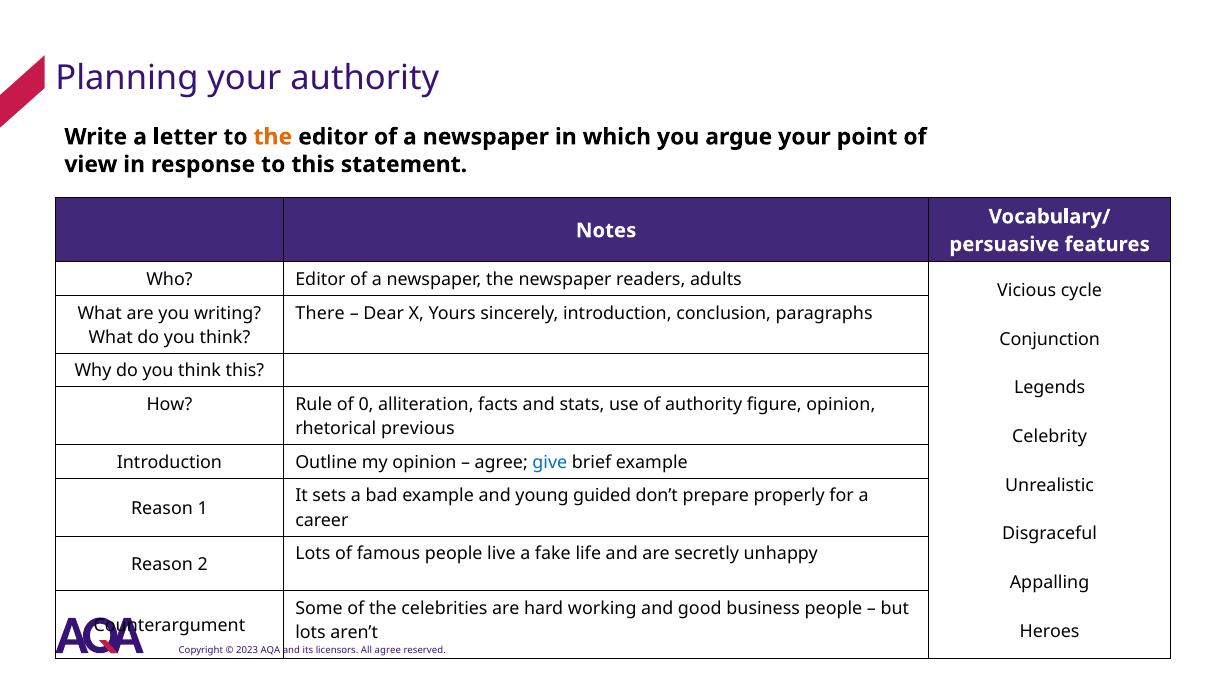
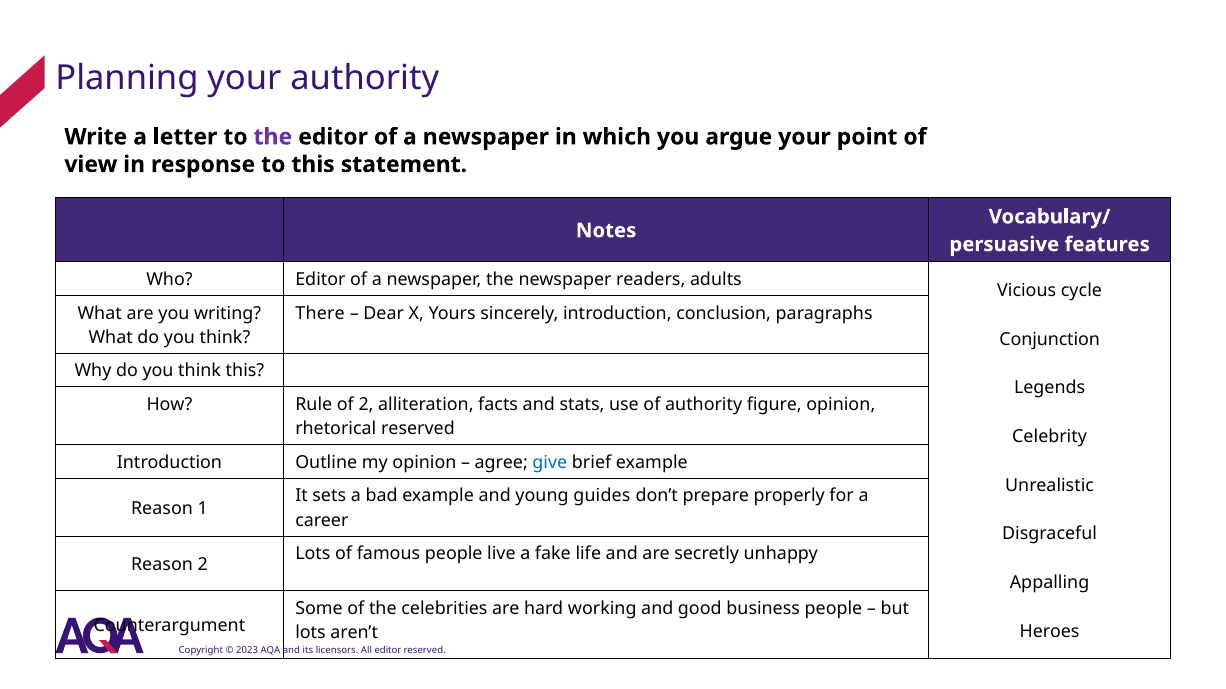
the colour: orange -> purple (273, 137)
of 0: 0 -> 2 (366, 405)
rhetorical previous: previous -> reserved (418, 429)
guided: guided -> guides (602, 497)
All agree: agree -> editor (388, 651)
